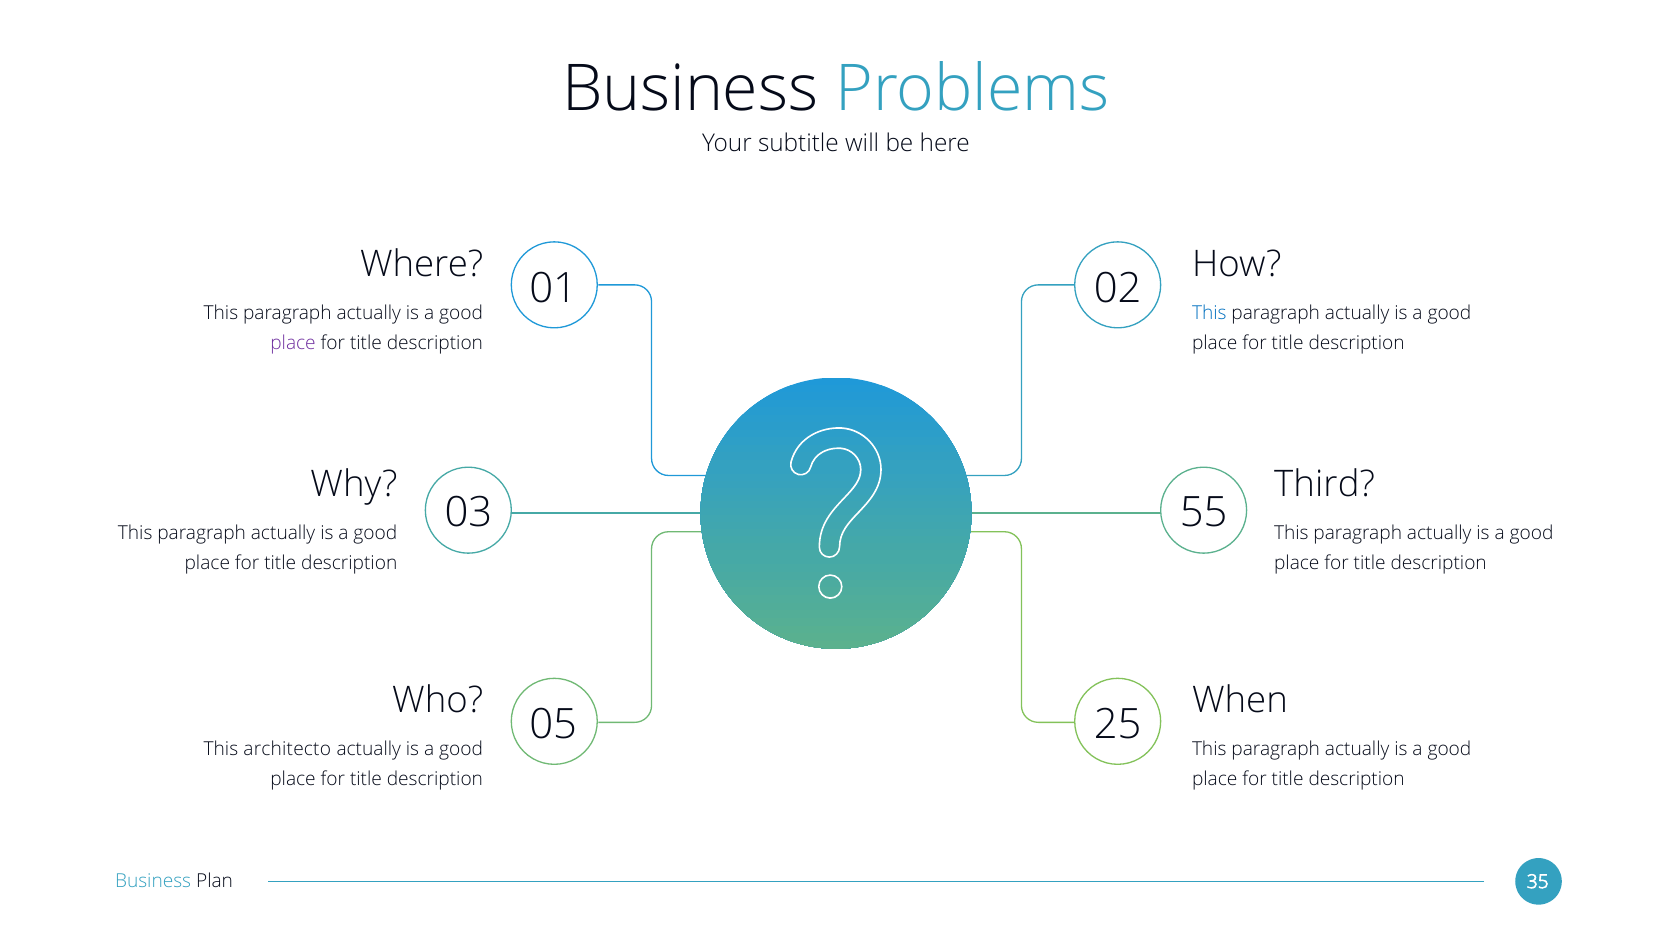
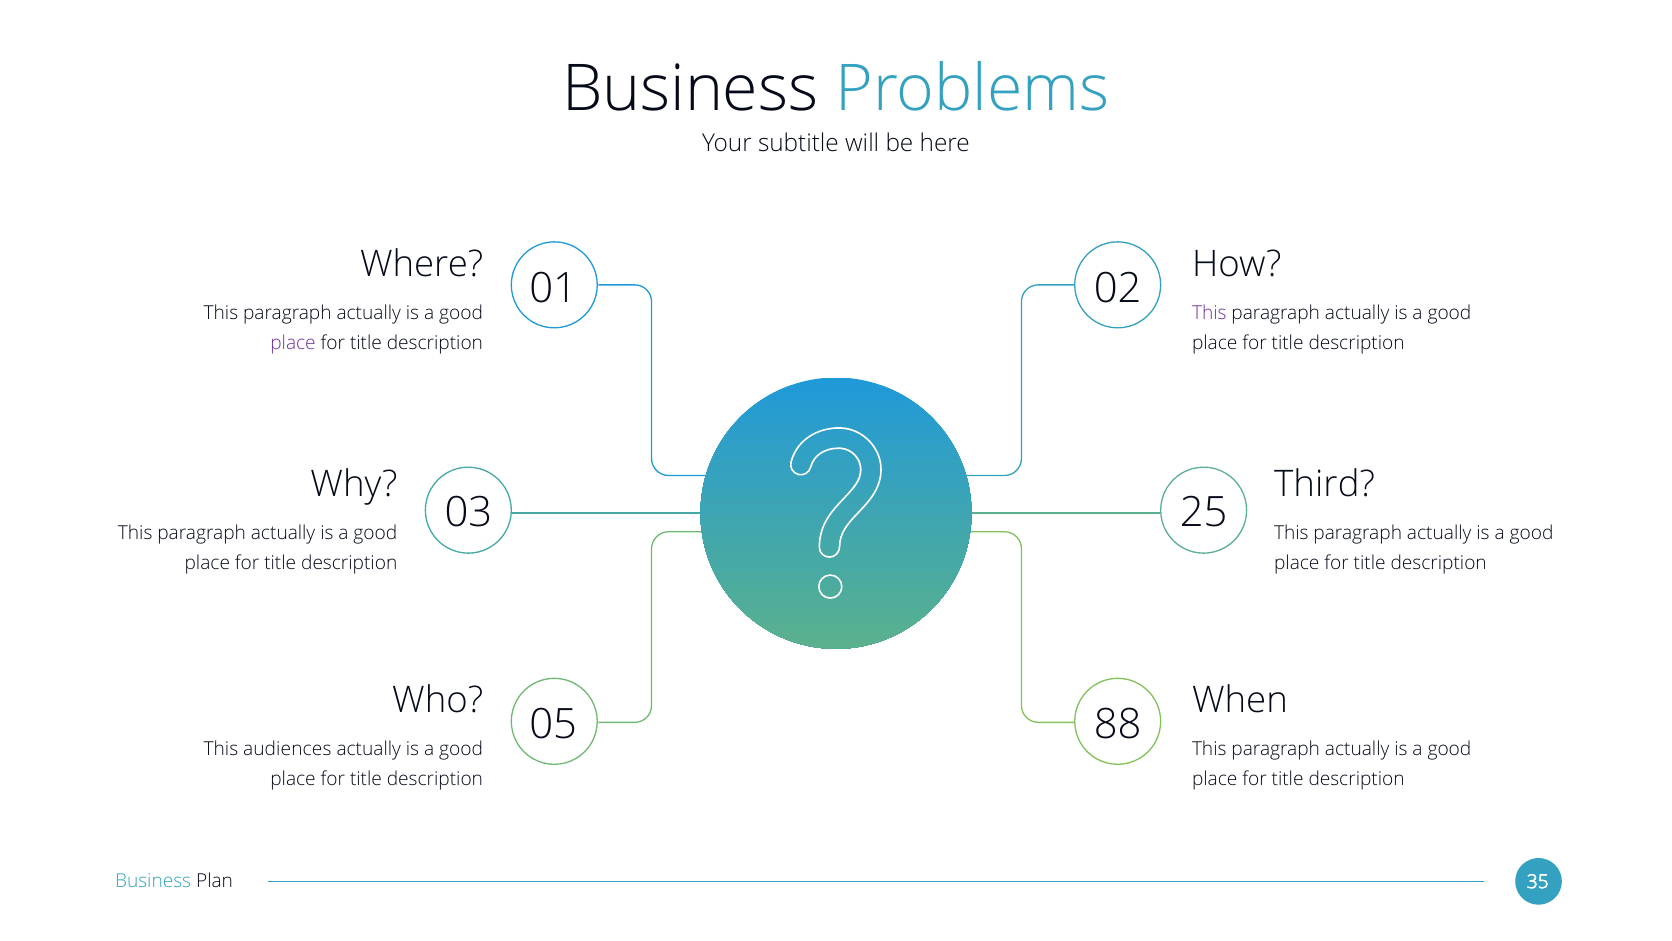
This colour: blue -> purple (1209, 313)
55: 55 -> 25 (1204, 513)
25: 25 -> 88 (1118, 725)
architecto: architecto -> audiences (287, 749)
